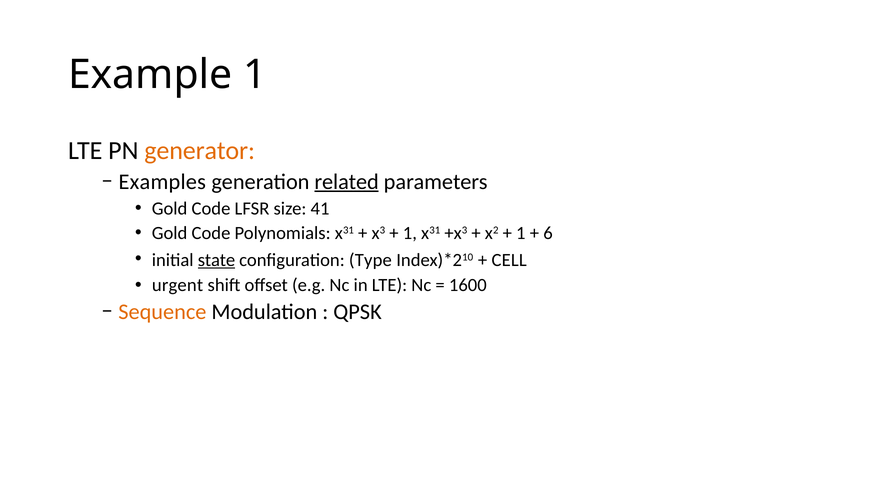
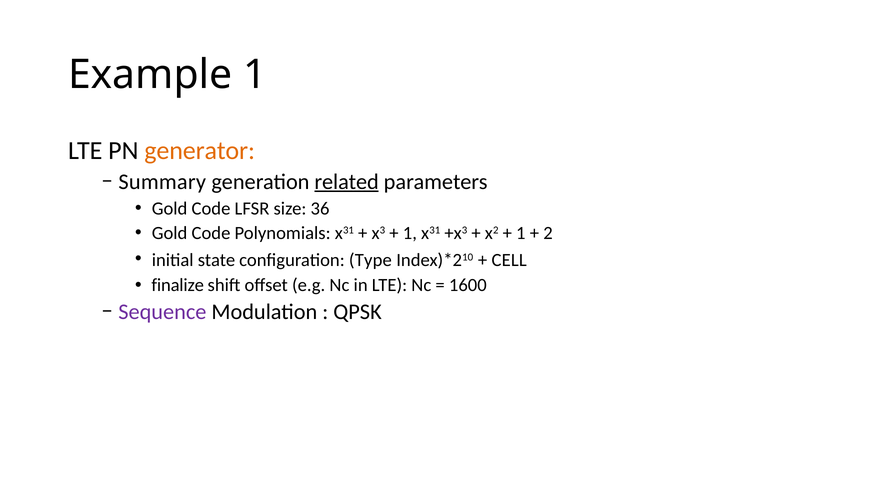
Examples: Examples -> Summary (162, 182)
41: 41 -> 36 (320, 209)
6: 6 -> 2 (548, 233)
state underline: present -> none (216, 260)
urgent: urgent -> finalize (178, 285)
Sequence colour: orange -> purple (162, 312)
